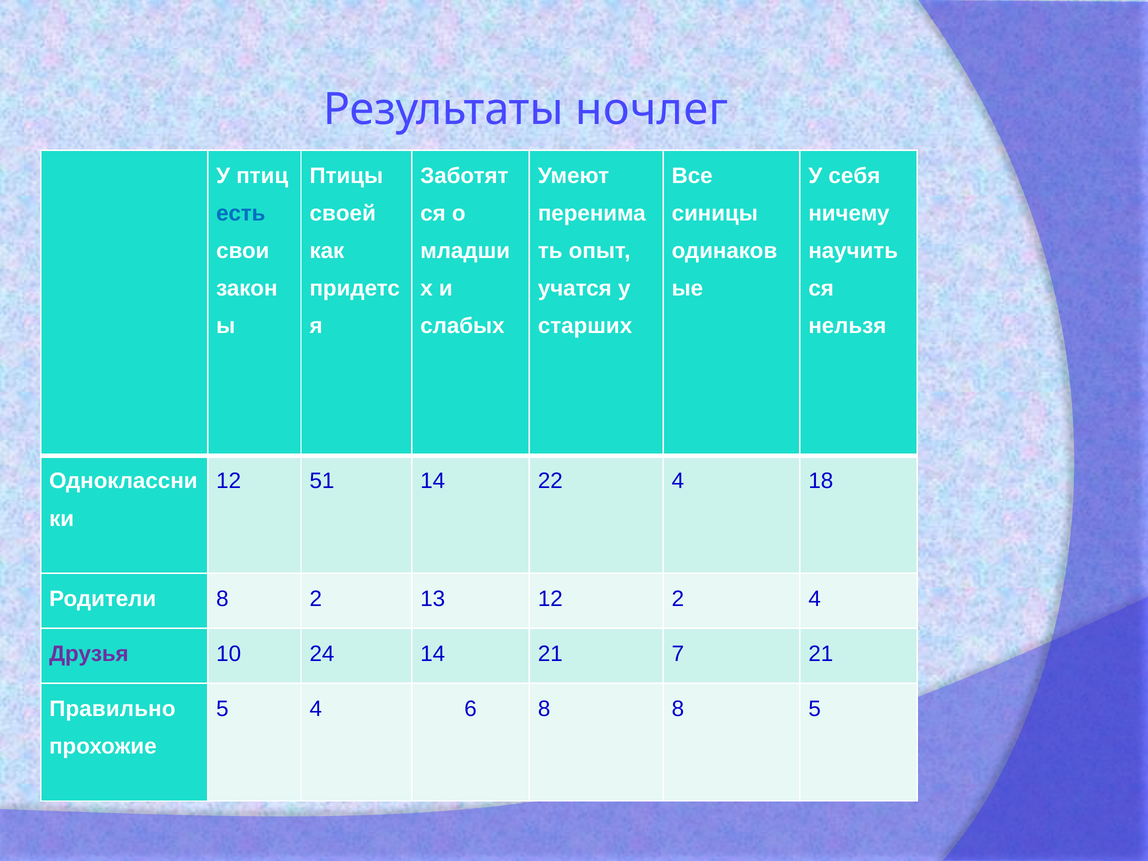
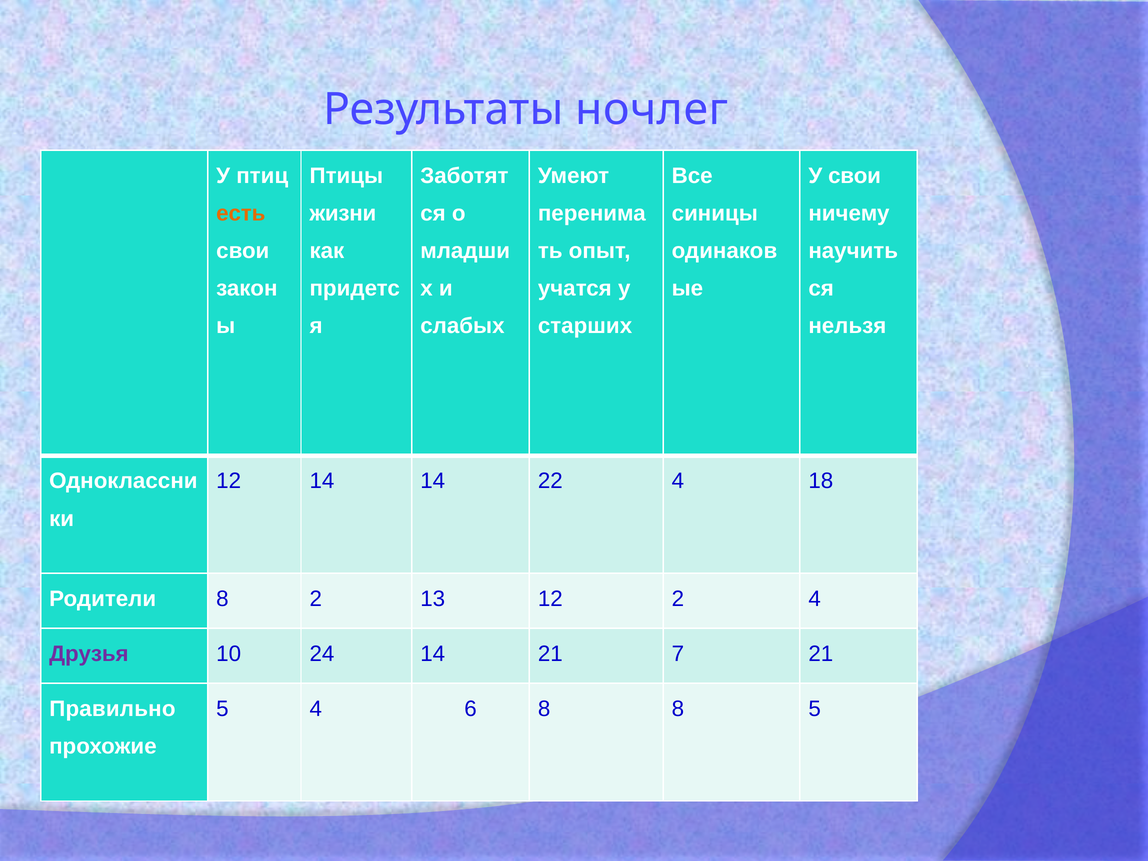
У себя: себя -> свои (855, 176)
есть colour: blue -> orange (241, 213)
своей: своей -> жизни (343, 213)
12 51: 51 -> 14 (322, 481)
